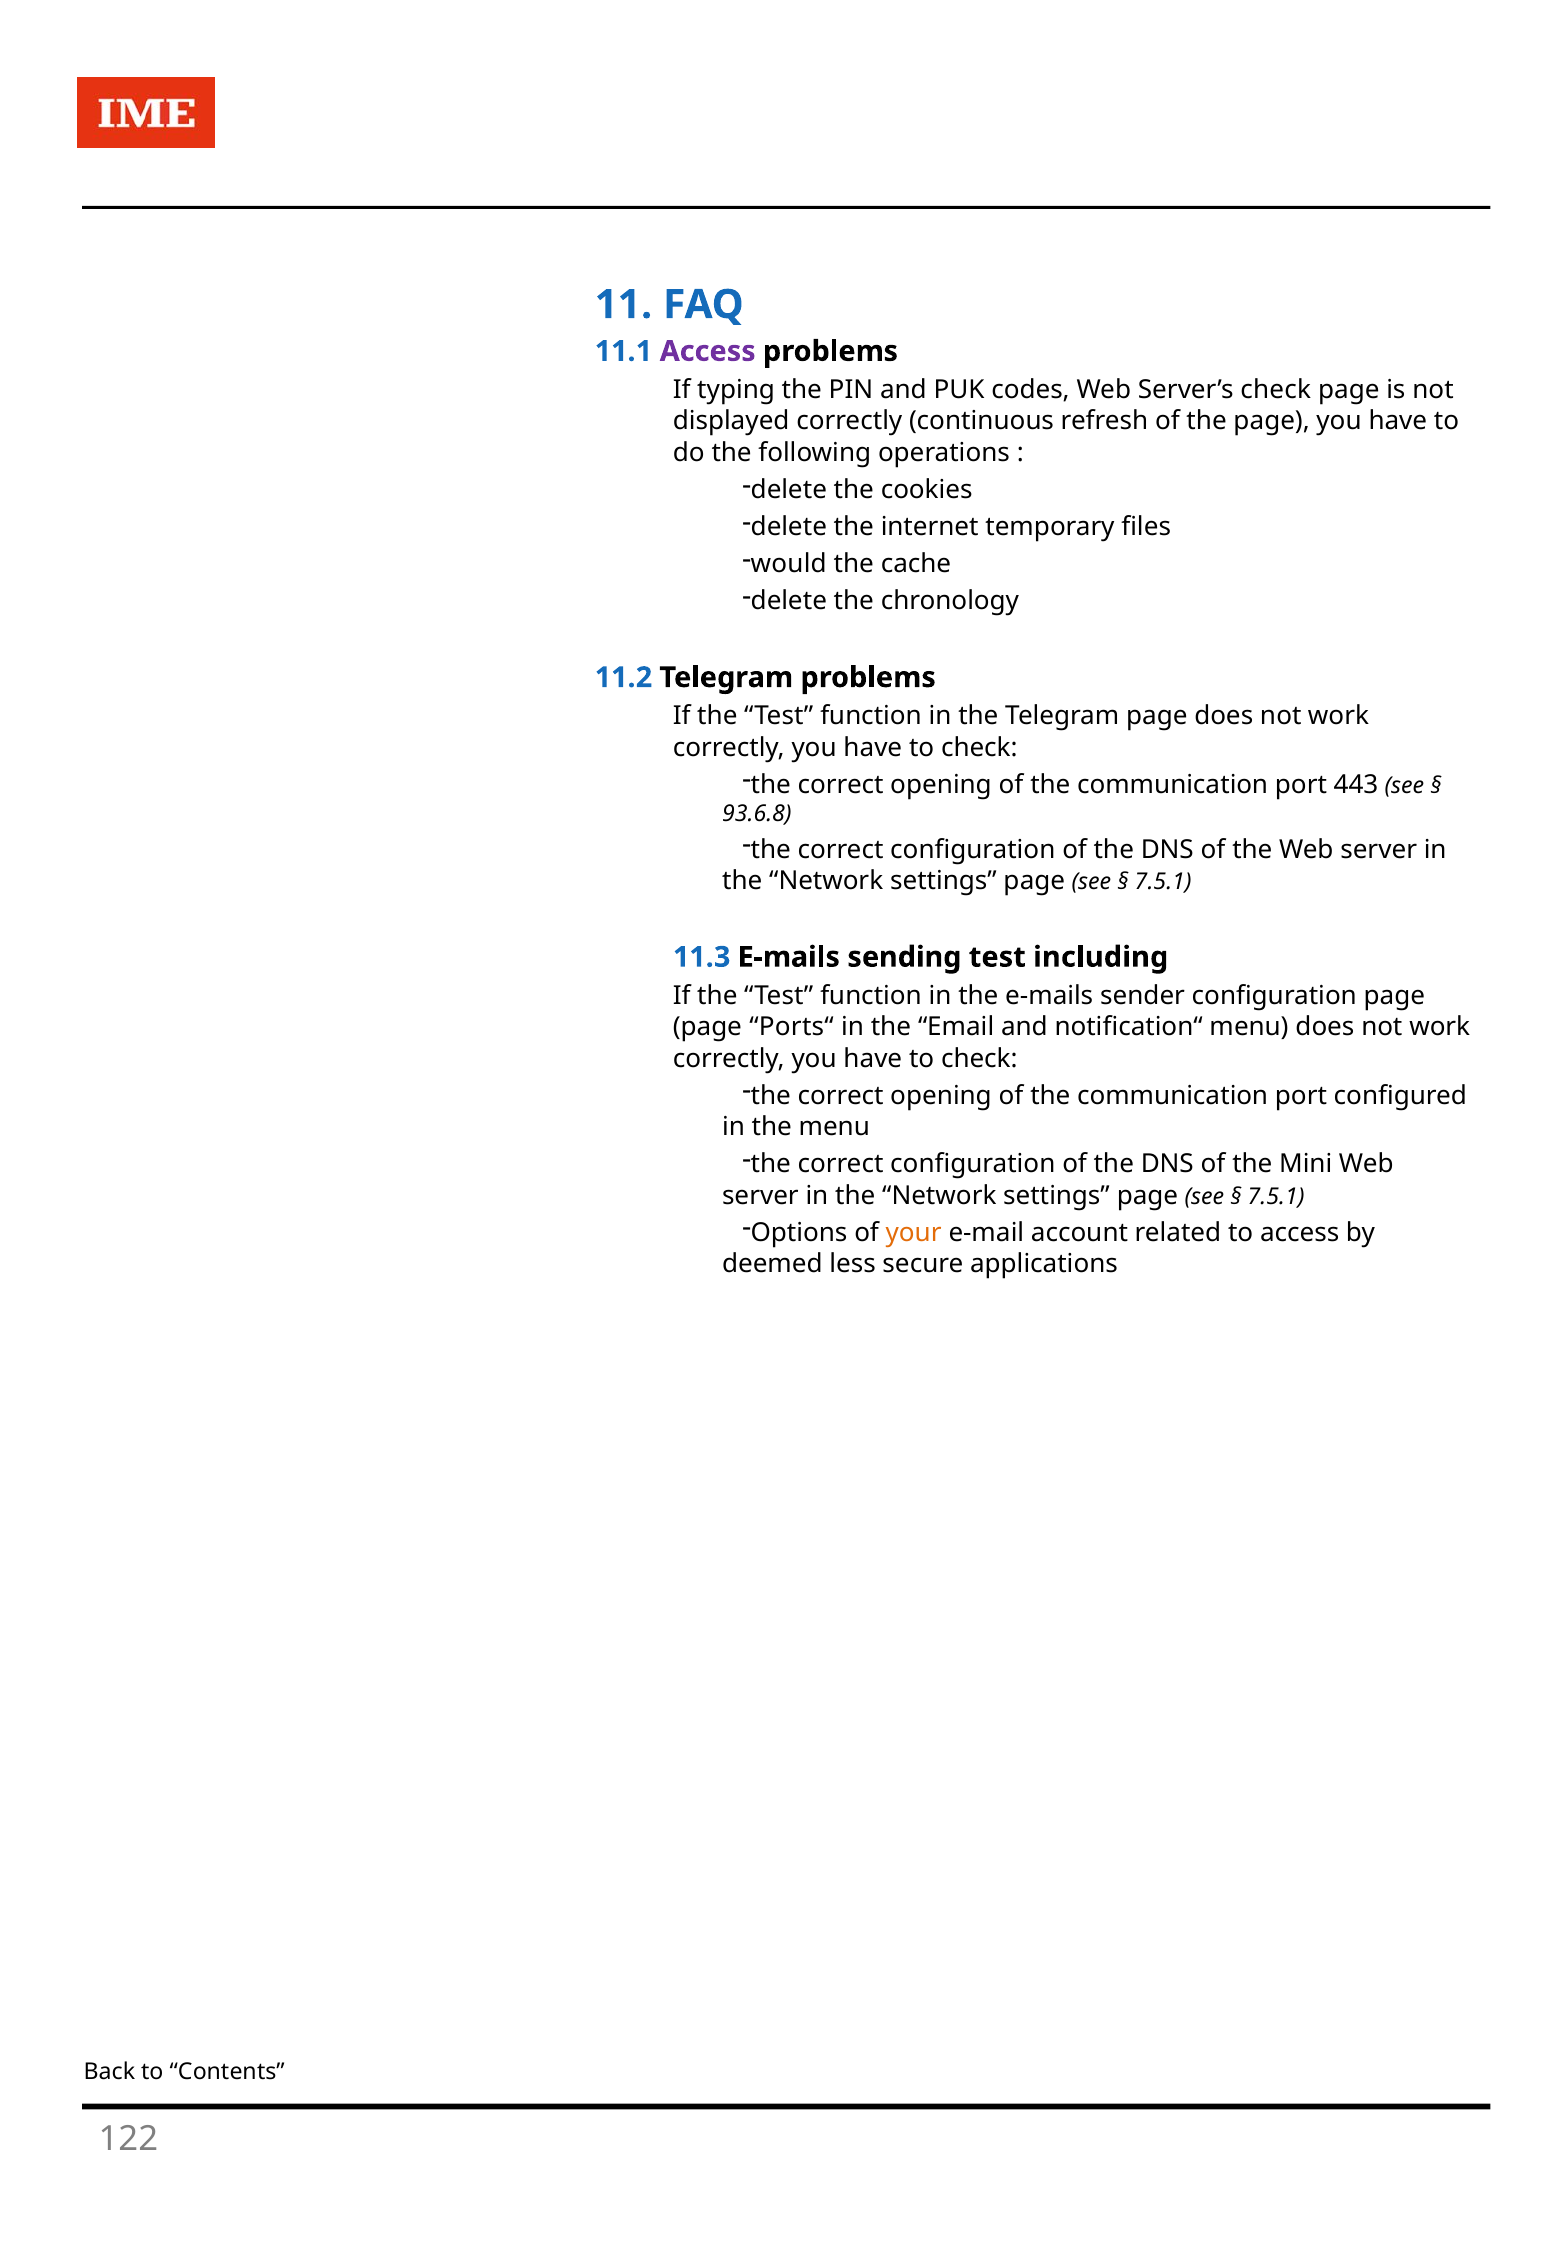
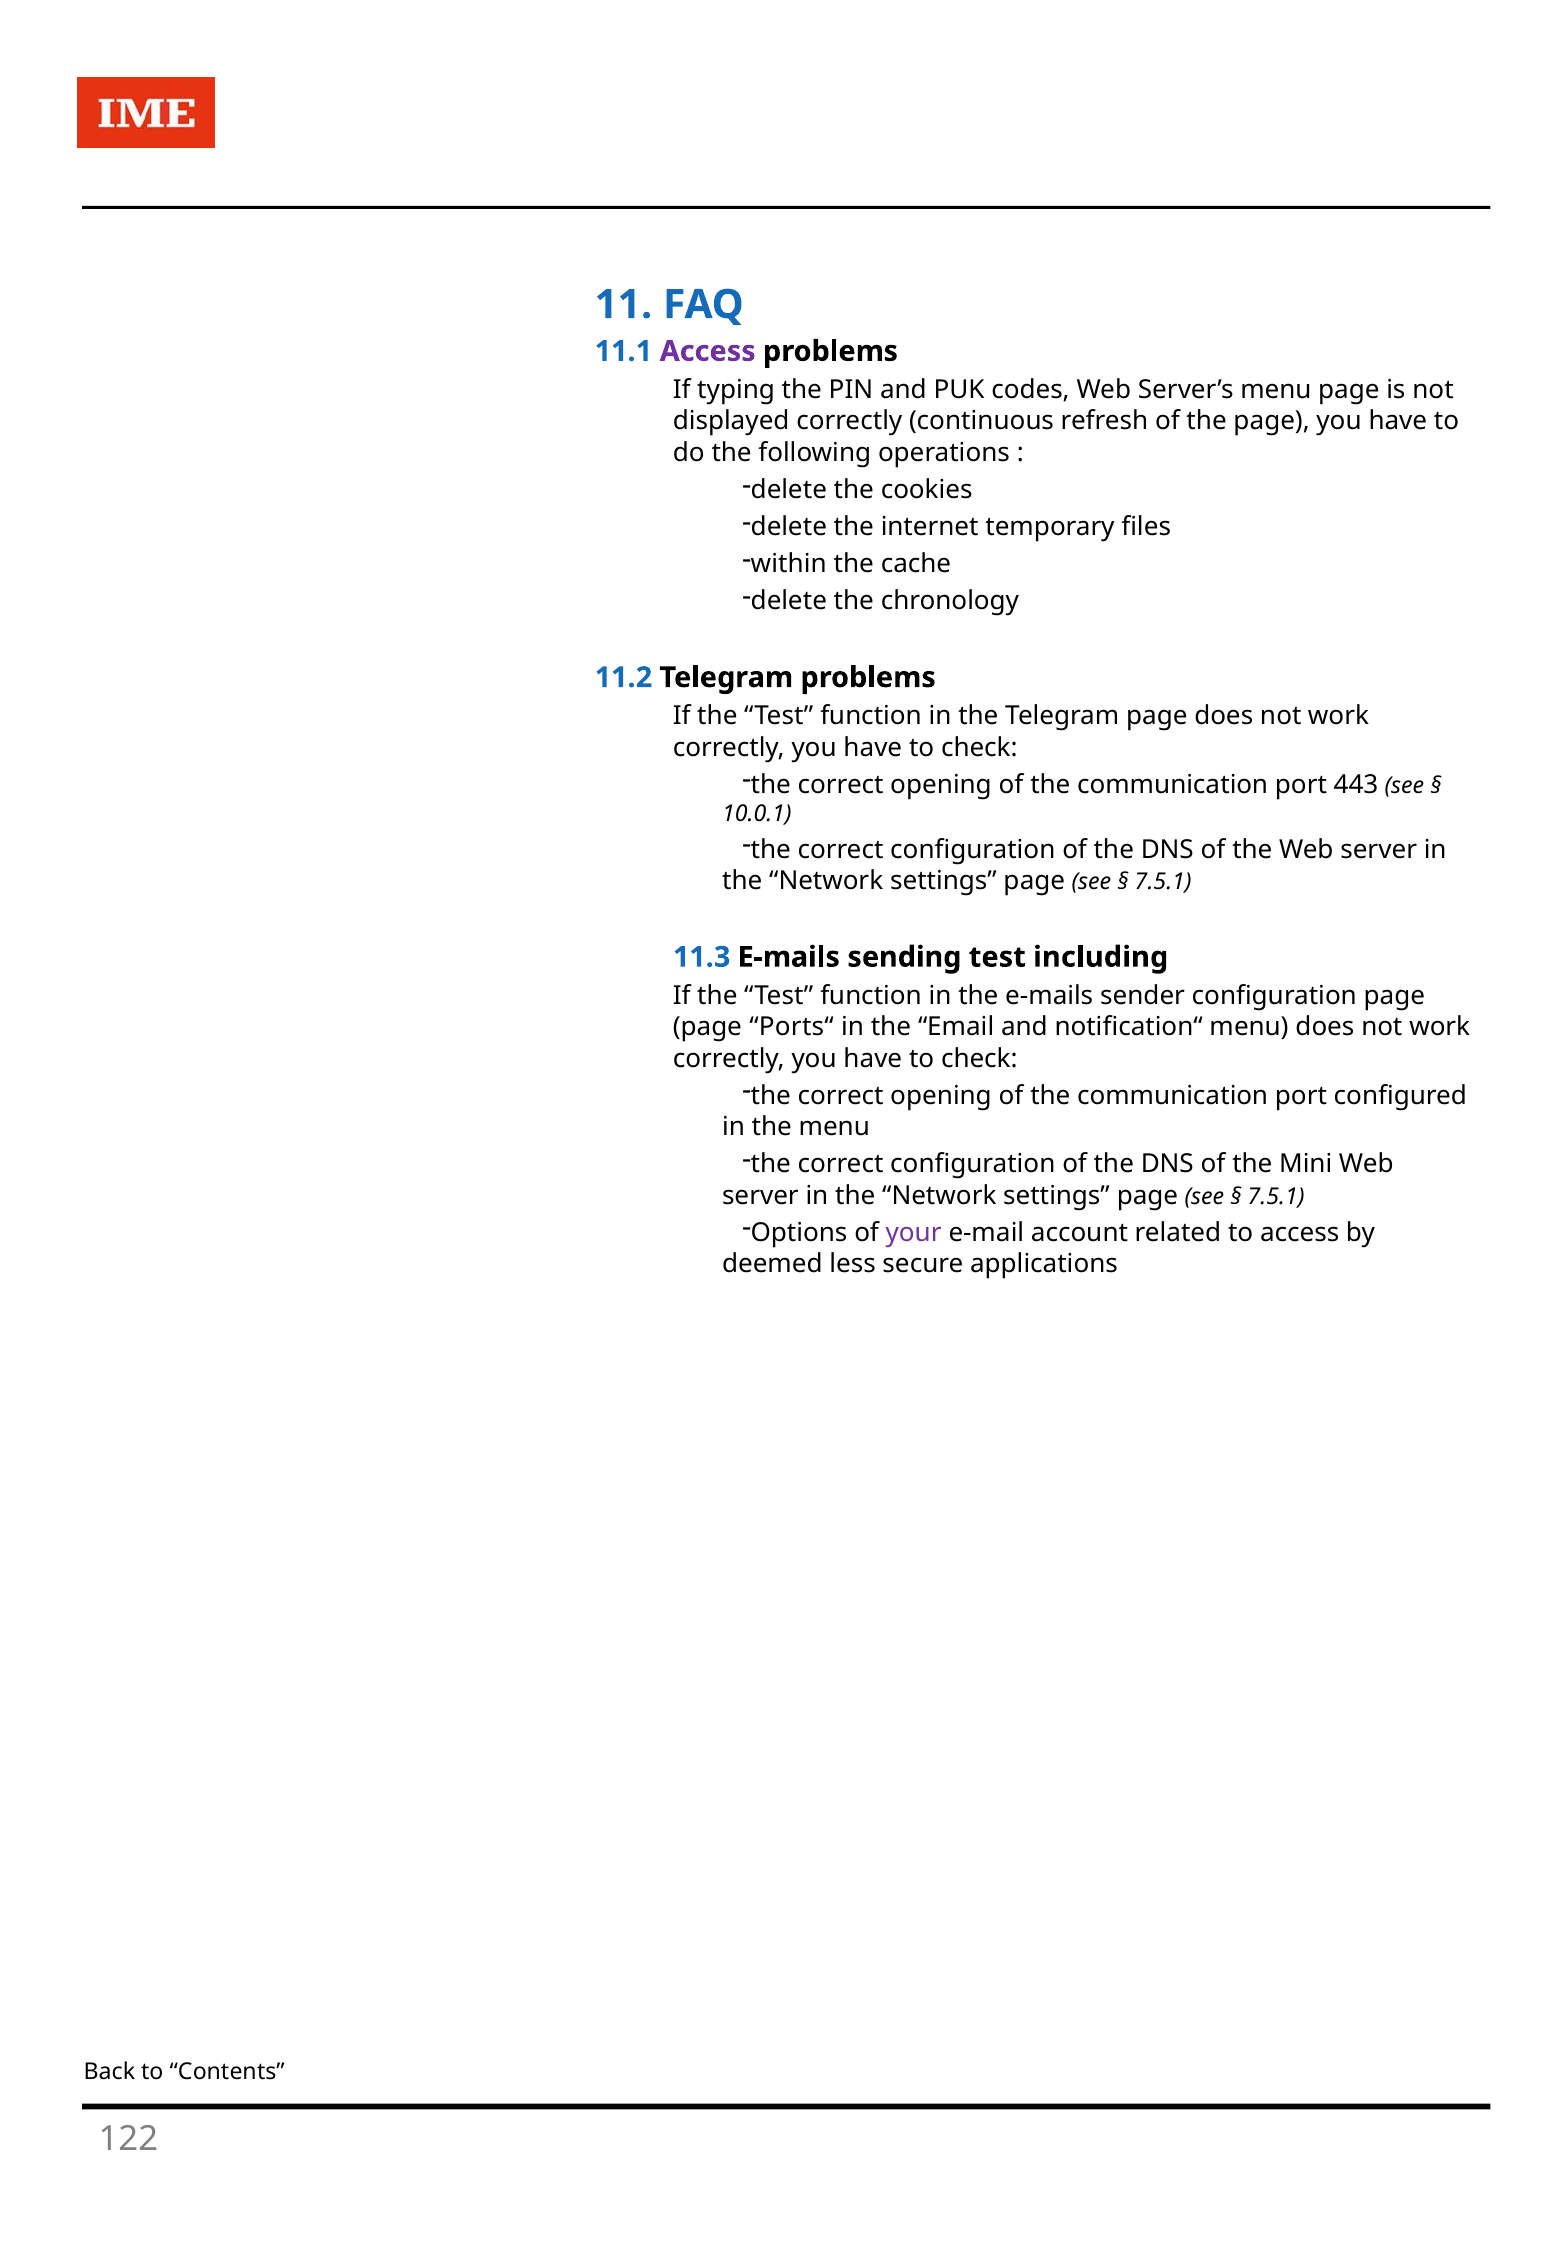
Server’s check: check -> menu (1276, 390)
would: would -> within (789, 564)
93.6.8: 93.6.8 -> 10.0.1 (757, 814)
your colour: orange -> purple (914, 1233)
